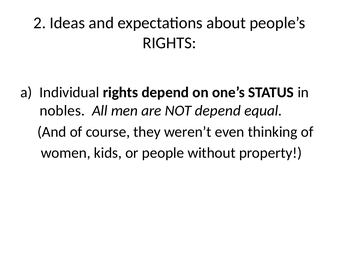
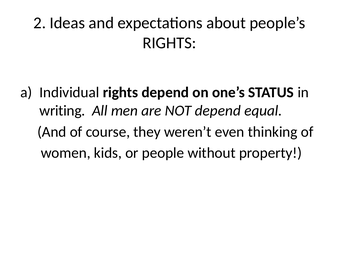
nobles: nobles -> writing (62, 110)
